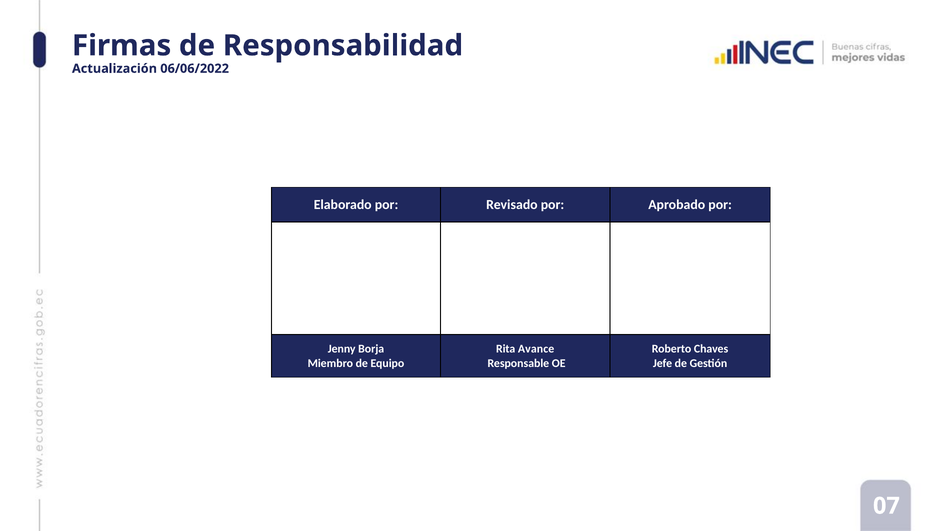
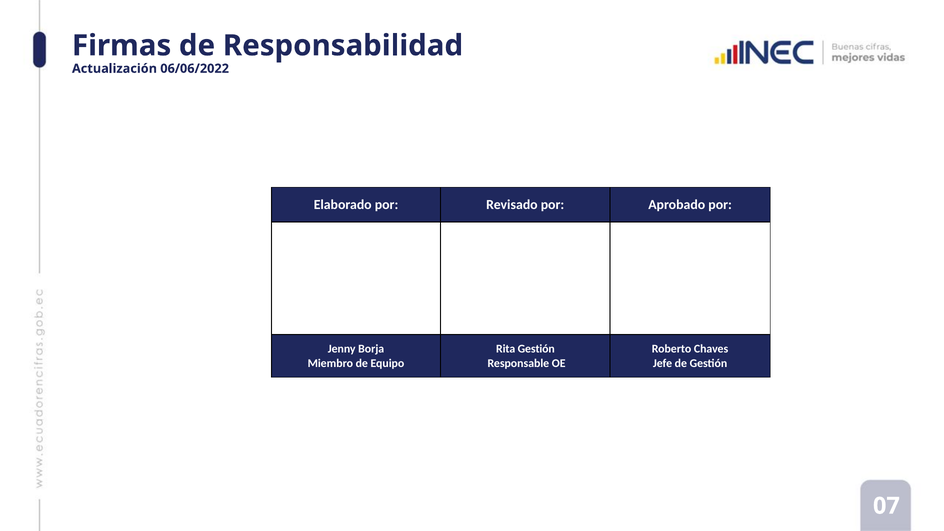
Rita Avance: Avance -> Gestión (536, 349)
